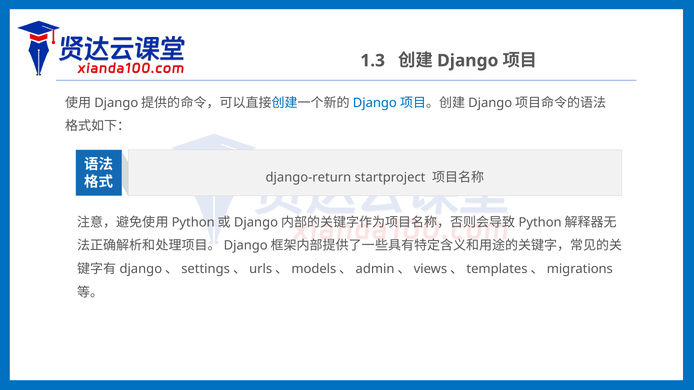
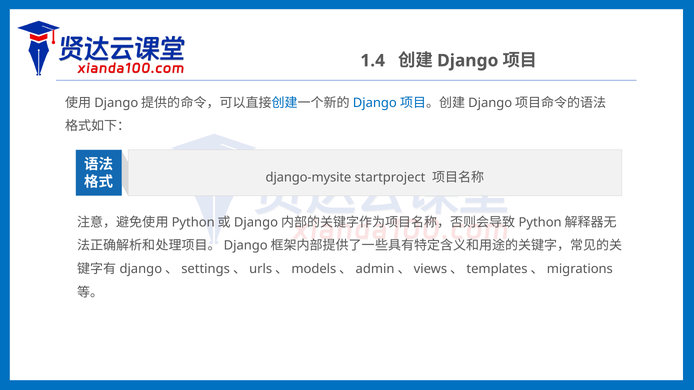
1.3: 1.3 -> 1.4 (373, 61)
django-return: django-return -> django-mysite (308, 178)
